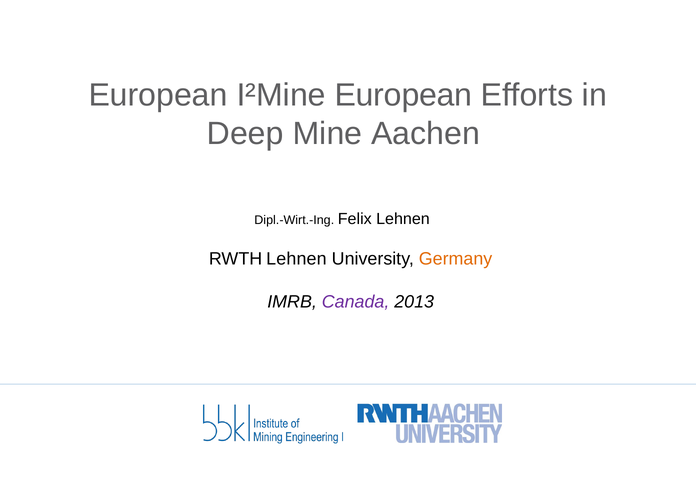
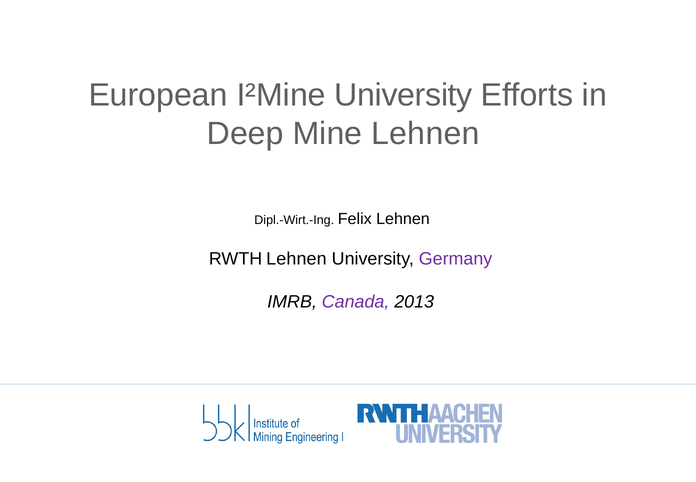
I²Mine European: European -> University (403, 95)
Mine Aachen: Aachen -> Lehnen (425, 134)
Germany colour: orange -> purple (456, 259)
